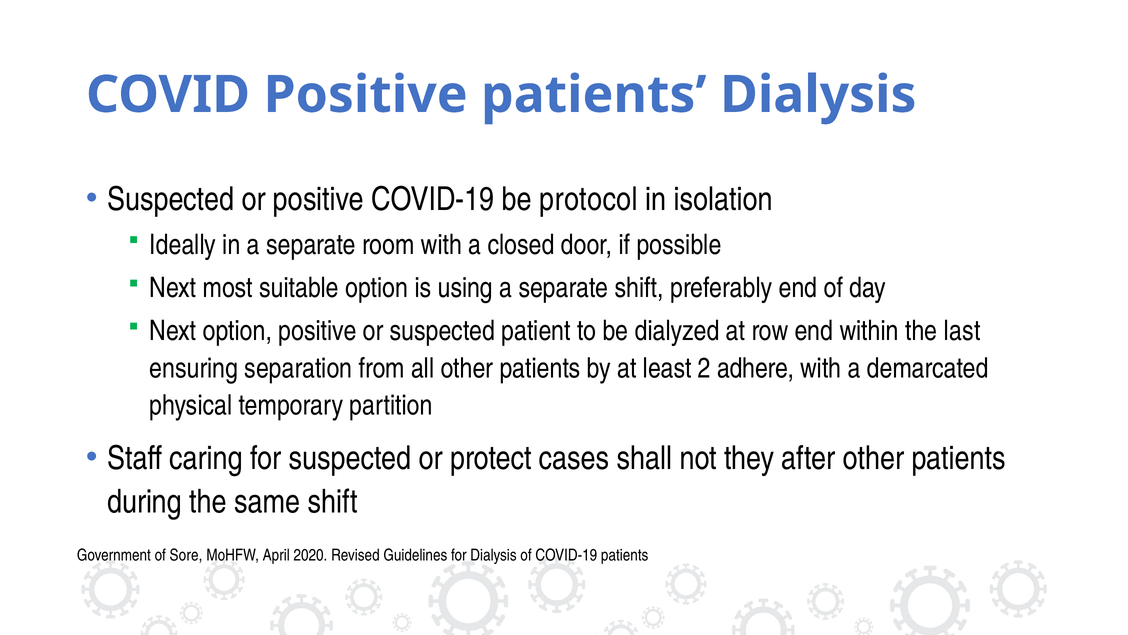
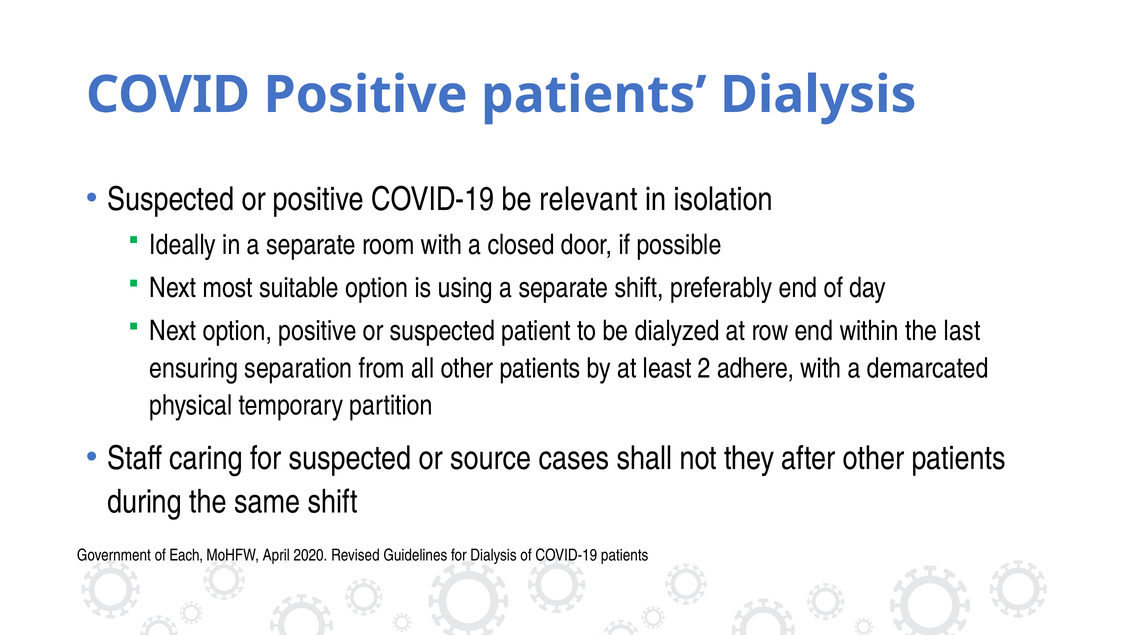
protocol: protocol -> relevant (589, 199)
protect: protect -> source (491, 458)
Sore: Sore -> Each (186, 555)
